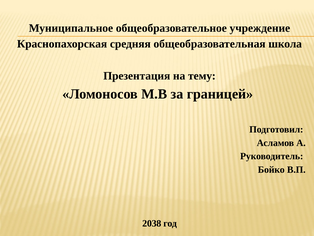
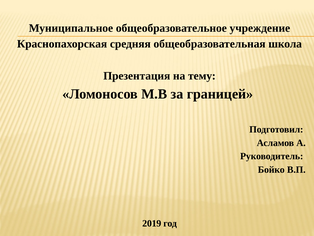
2038: 2038 -> 2019 (152, 223)
